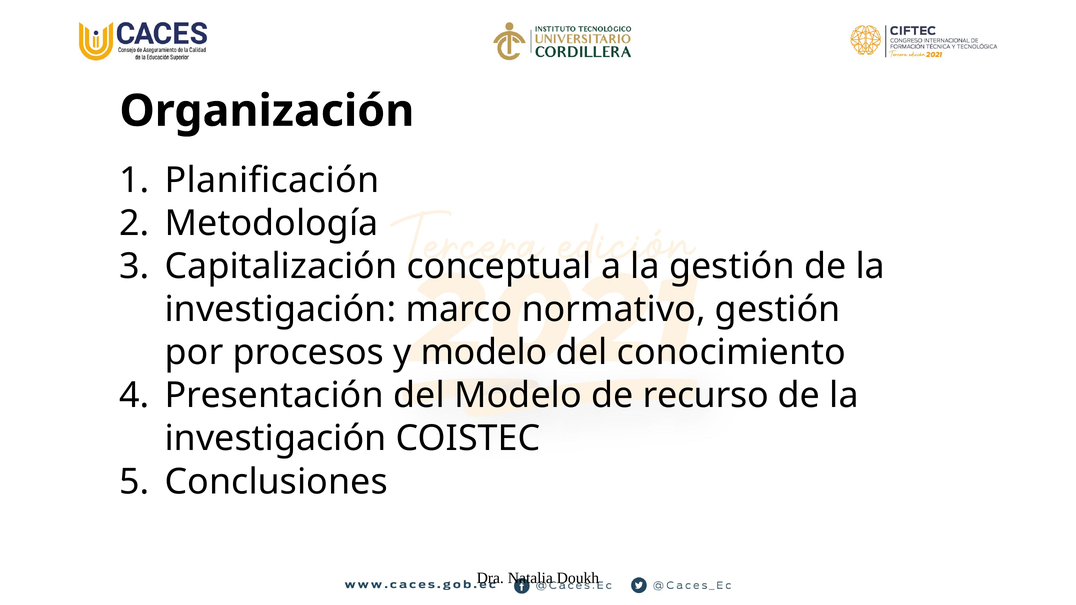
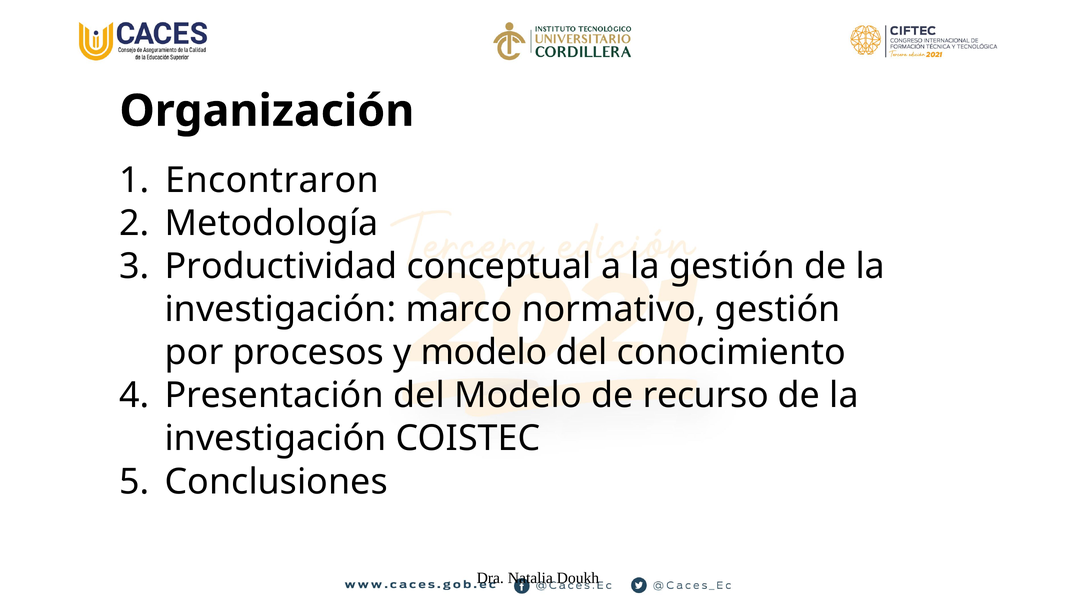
Planificación: Planificación -> Encontraron (272, 181)
Capitalización: Capitalización -> Productividad (281, 267)
